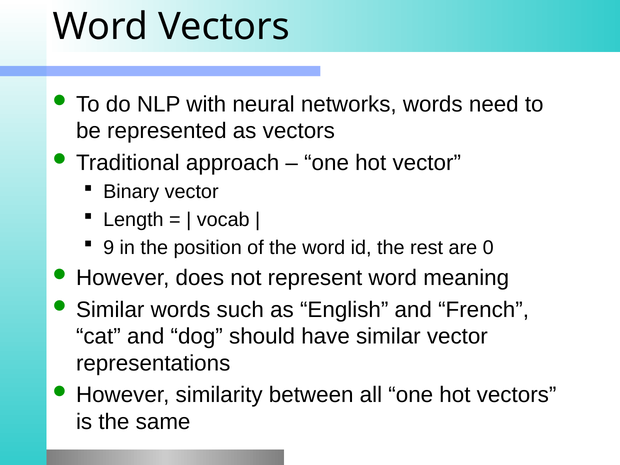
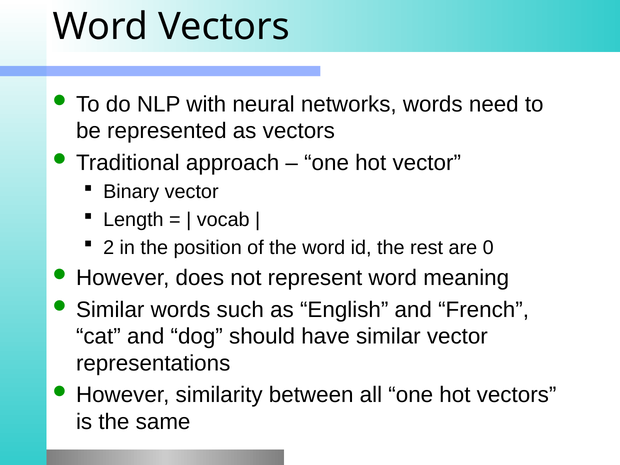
9: 9 -> 2 (109, 248)
